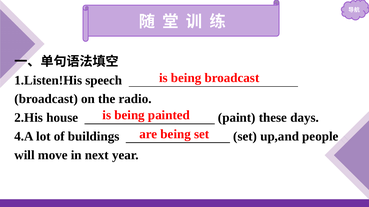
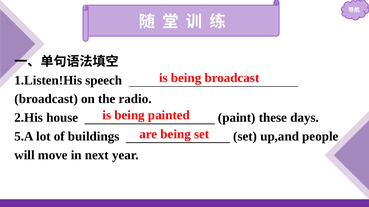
4.A: 4.A -> 5.A (24, 137)
